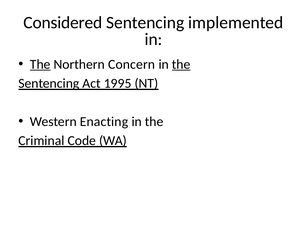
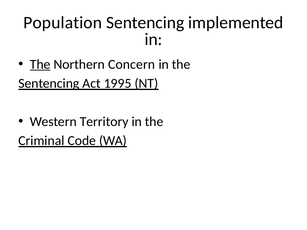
Considered: Considered -> Population (63, 23)
the underline: present -> none (181, 64)
Enacting: Enacting -> Territory (104, 122)
